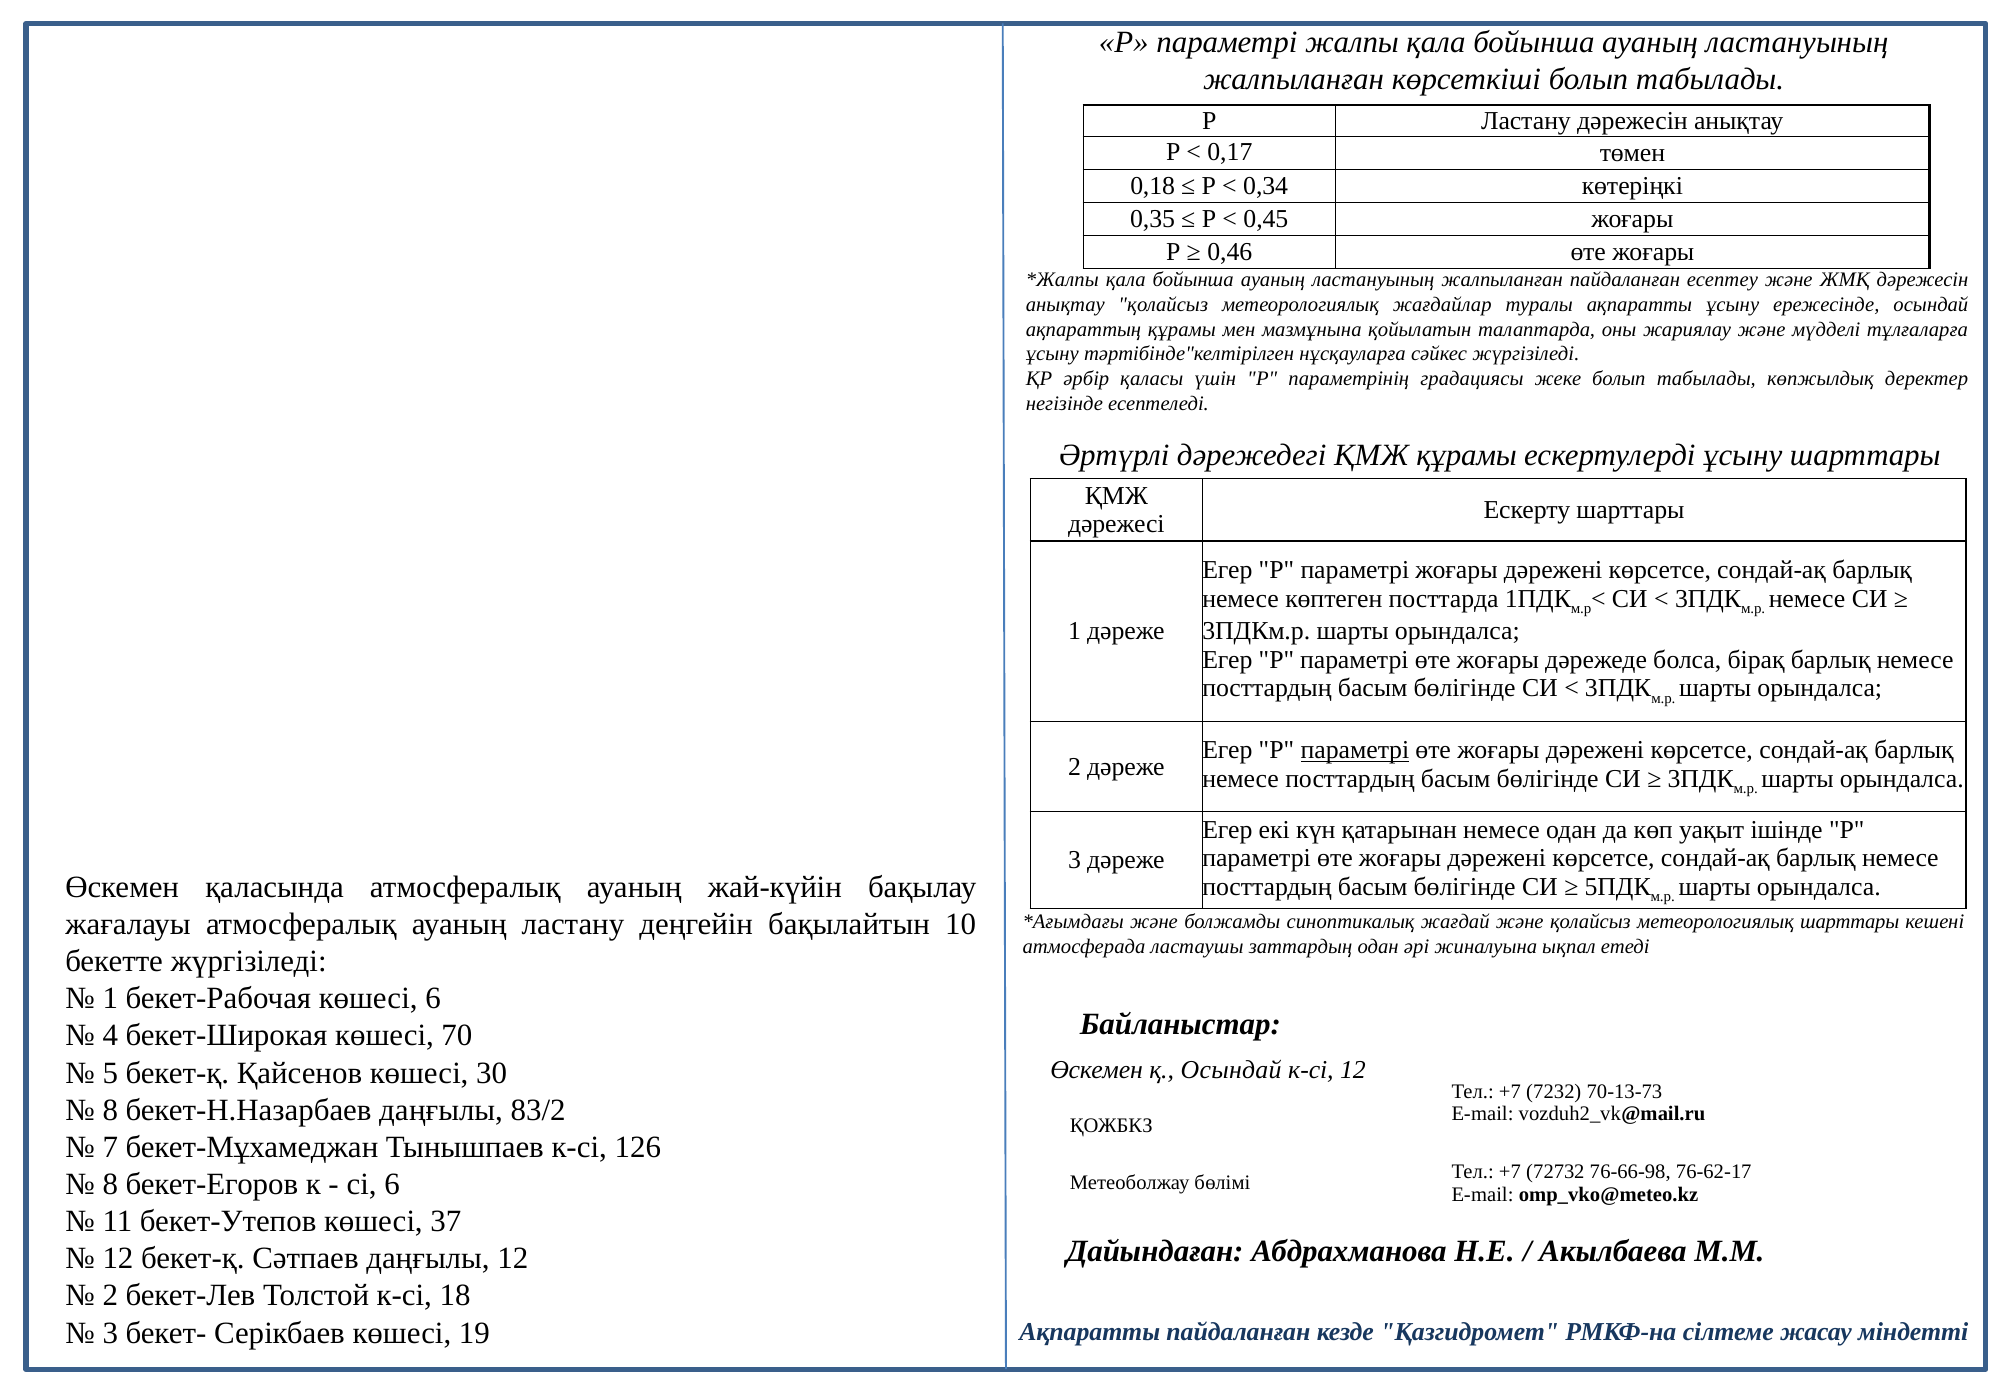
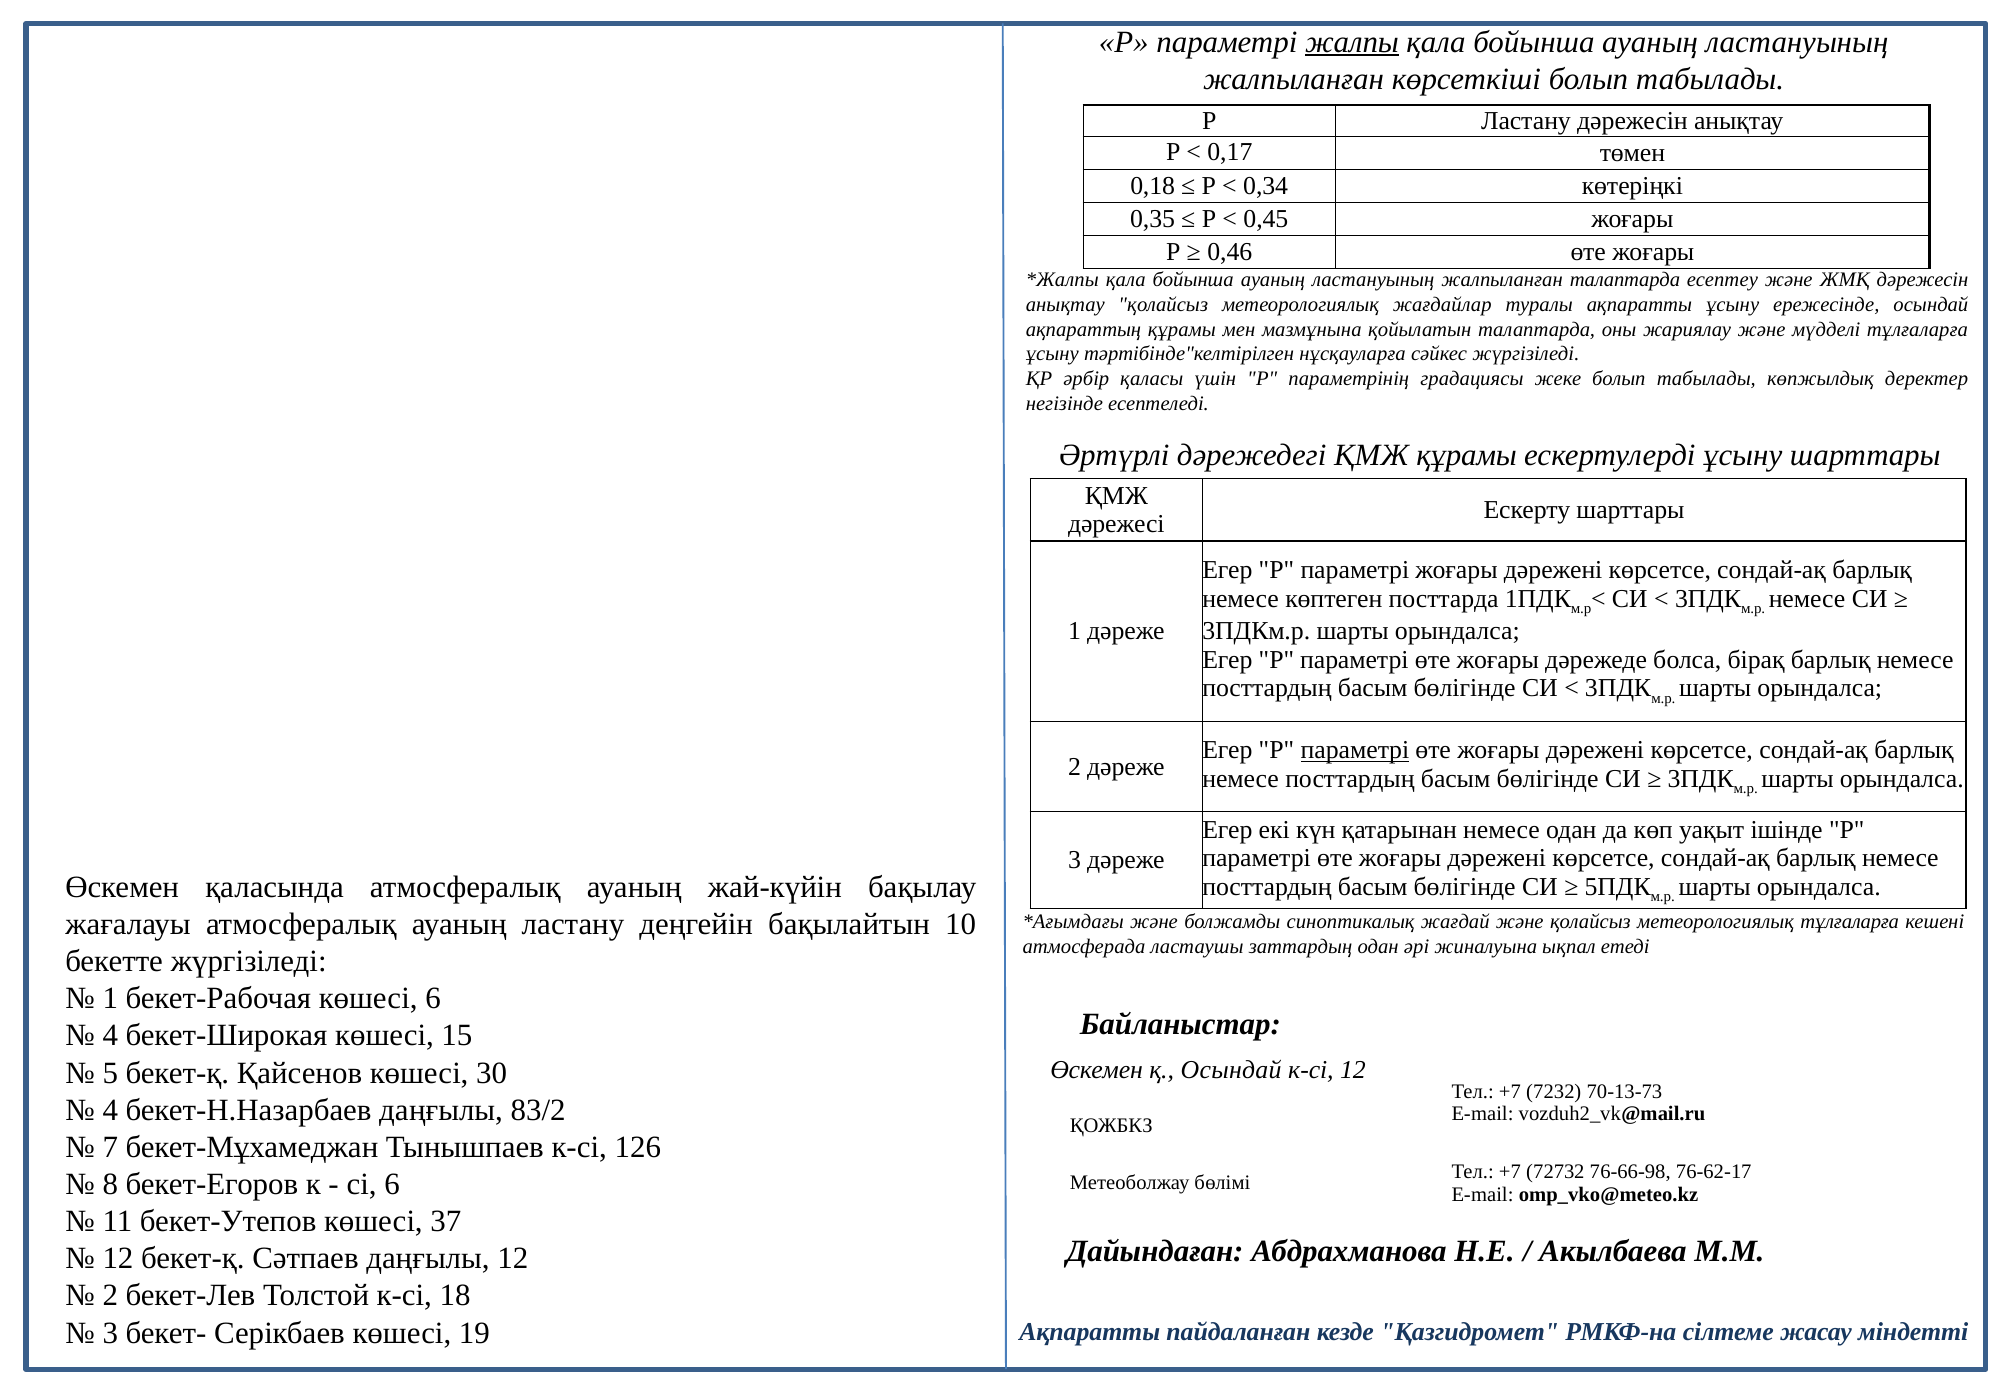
жалпы underline: none -> present (1352, 42)
жалпыланған пайдаланған: пайдаланған -> талаптарда (1625, 280)
метеорологиялық шарттары: шарттары -> тұлғаларға (1850, 922)
70: 70 -> 15 (457, 1036)
8: 8 -> 4 (110, 1110)
